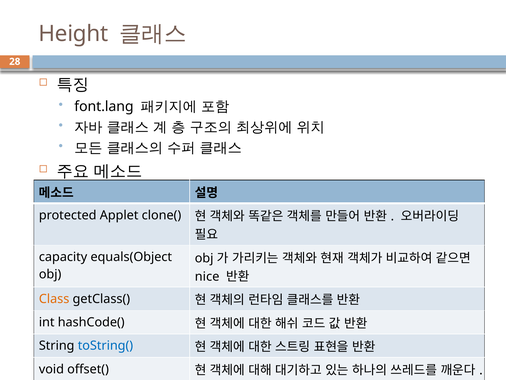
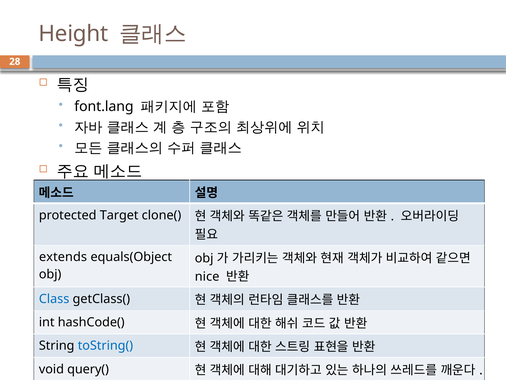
Applet: Applet -> Target (119, 215)
capacity: capacity -> extends (63, 257)
Class colour: orange -> blue (54, 299)
offset(: offset( -> query( (88, 369)
